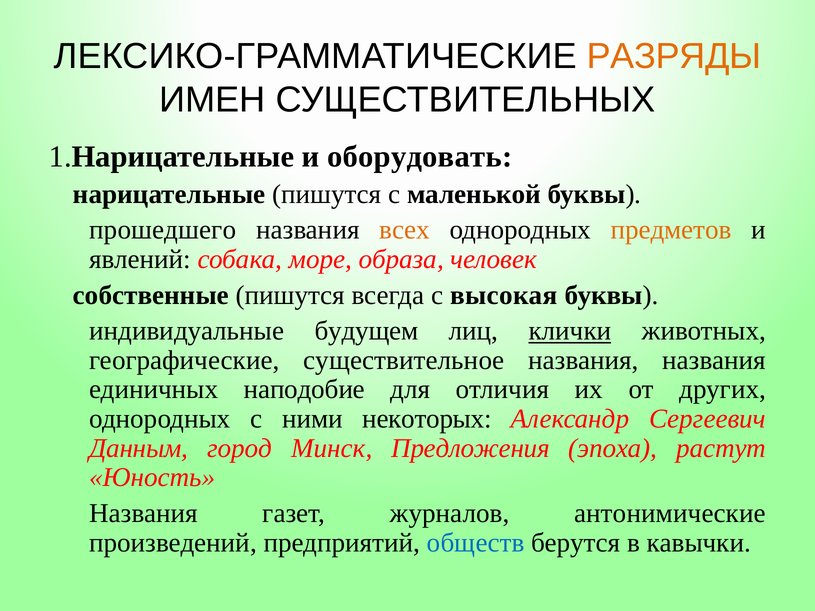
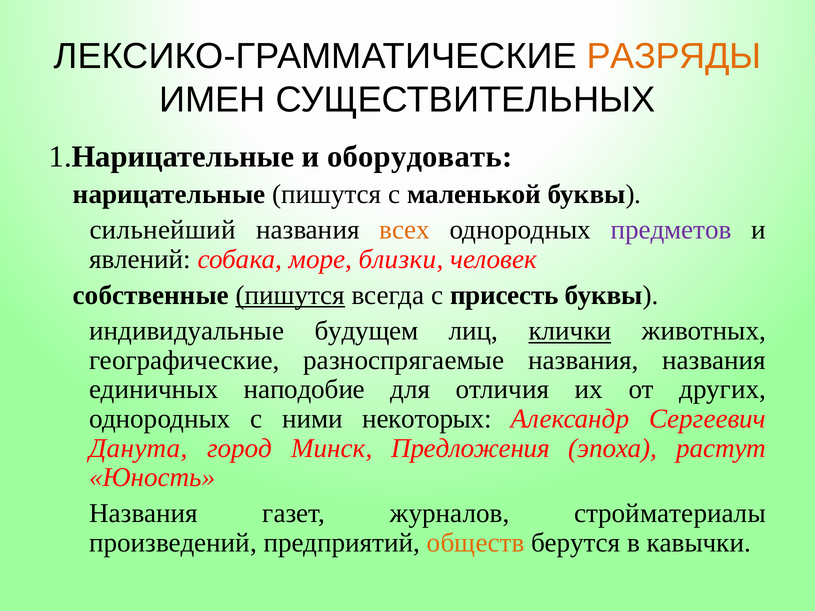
прошедшего: прошедшего -> сильнейший (163, 230)
предметов colour: orange -> purple (671, 230)
образа: образа -> близки (401, 259)
пишутся underline: none -> present (290, 295)
высокая: высокая -> присесть (504, 295)
существительное: существительное -> разноспрягаемые (404, 360)
Данным: Данным -> Данута (138, 448)
антонимические: антонимические -> стройматериалы (670, 513)
обществ colour: blue -> orange (476, 543)
